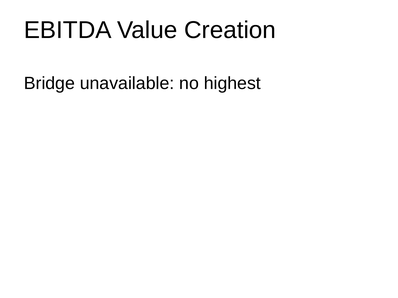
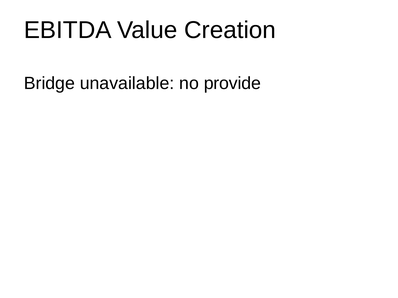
highest: highest -> provide (232, 83)
